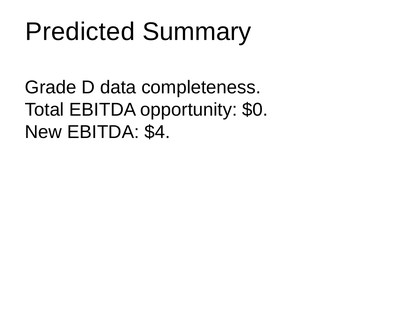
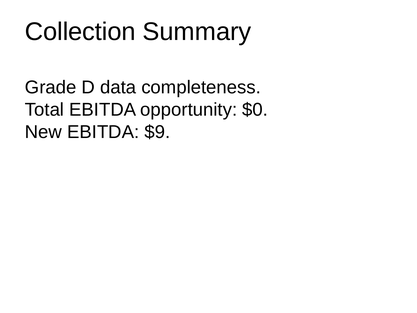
Predicted: Predicted -> Collection (80, 32)
$4: $4 -> $9 (157, 132)
